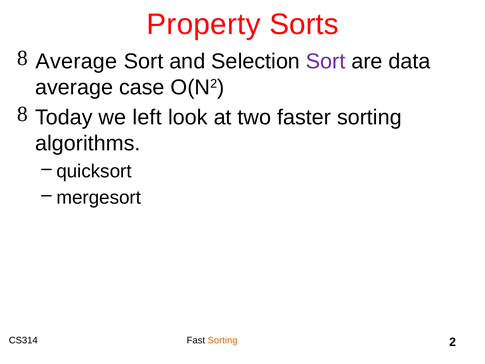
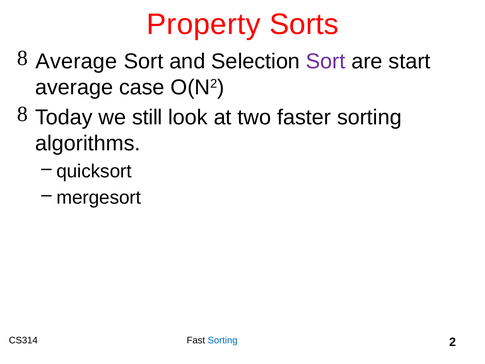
data: data -> start (410, 61)
left: left -> still (147, 117)
Sorting colour: orange -> blue (223, 340)
